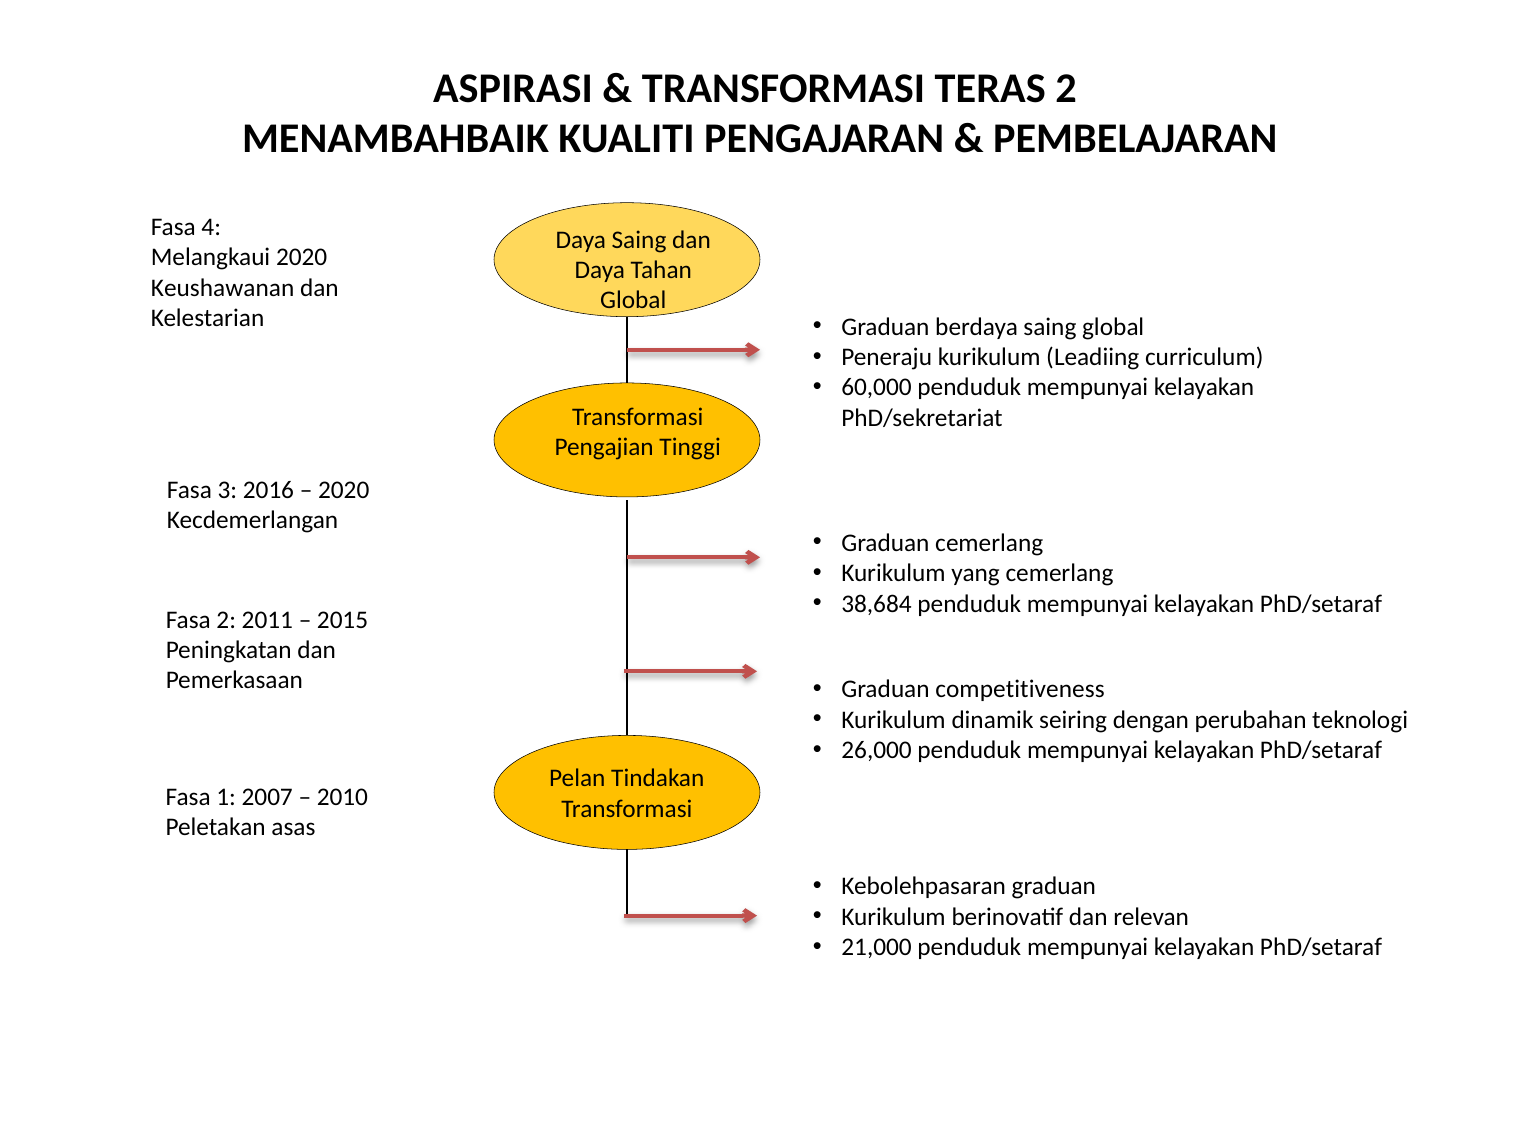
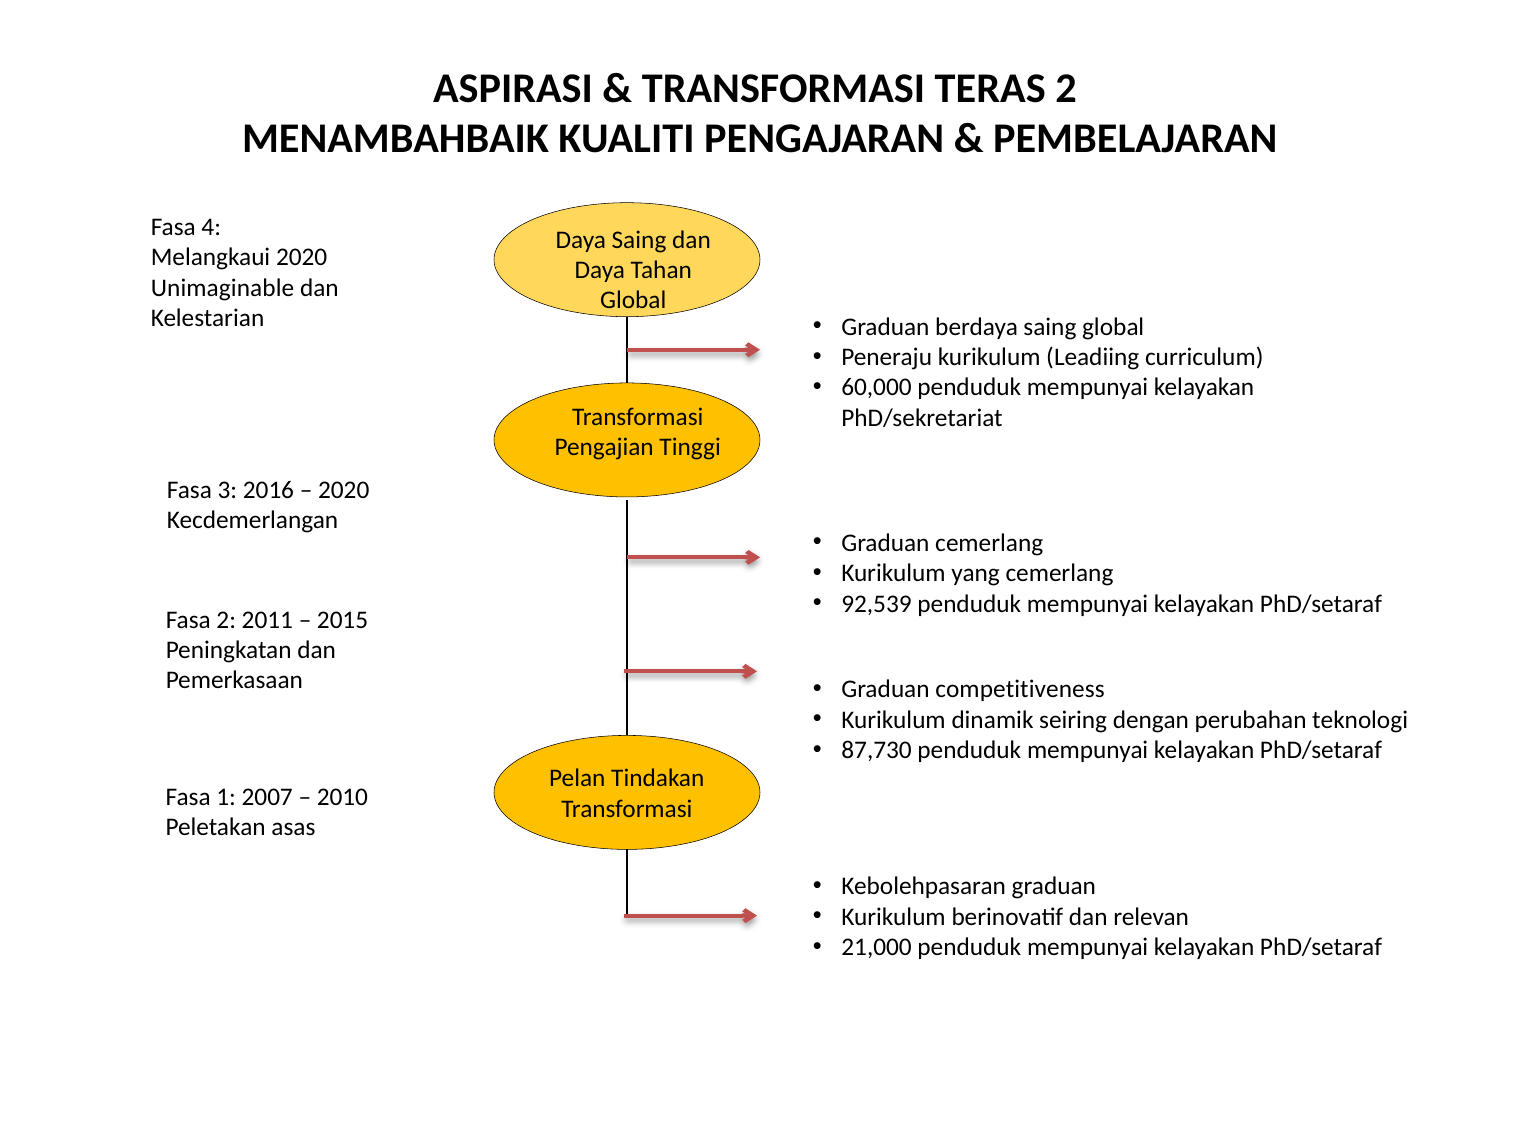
Keushawanan: Keushawanan -> Unimaginable (223, 288)
38,684: 38,684 -> 92,539 (877, 604)
26,000: 26,000 -> 87,730 (877, 750)
